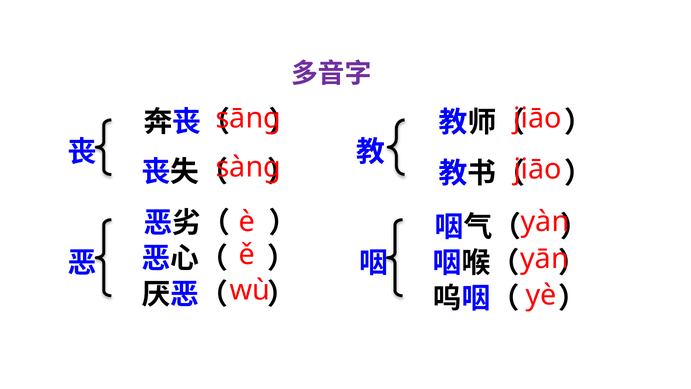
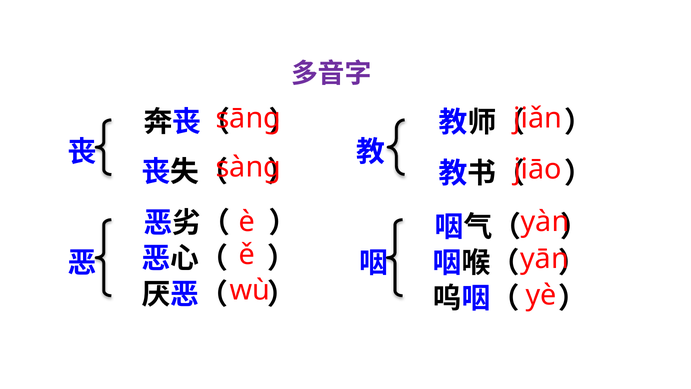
jiāo: jiāo -> jiǎn (538, 118)
